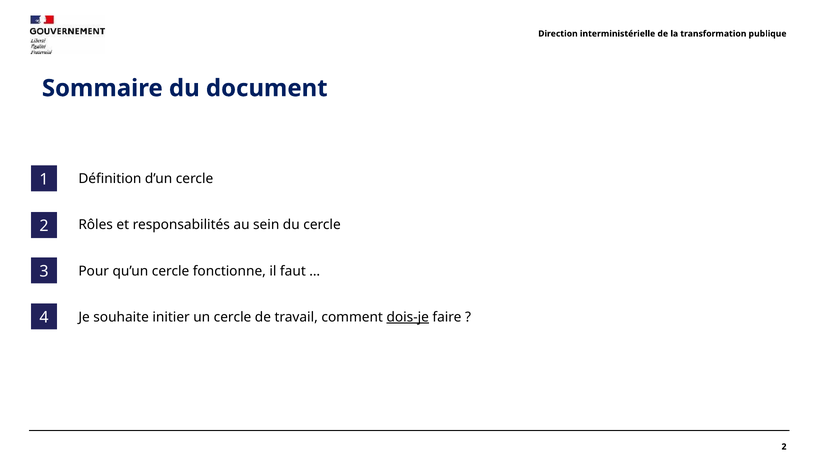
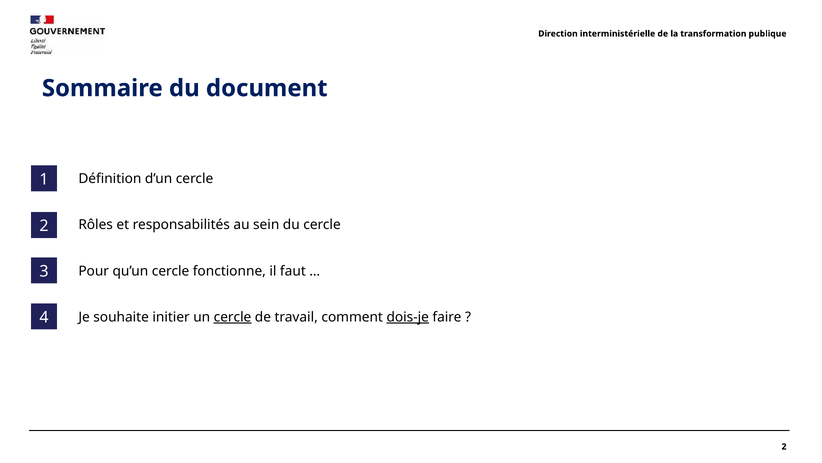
cercle underline: none -> present (233, 317)
